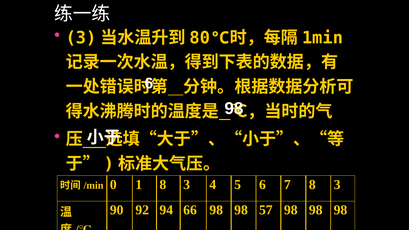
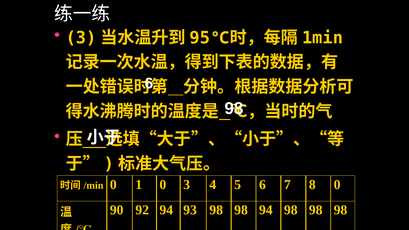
80: 80 -> 95 (200, 38)
1 8: 8 -> 0 (163, 185)
7 8 3: 3 -> 0 (337, 185)
66: 66 -> 93 (190, 210)
98 57: 57 -> 94 (266, 210)
